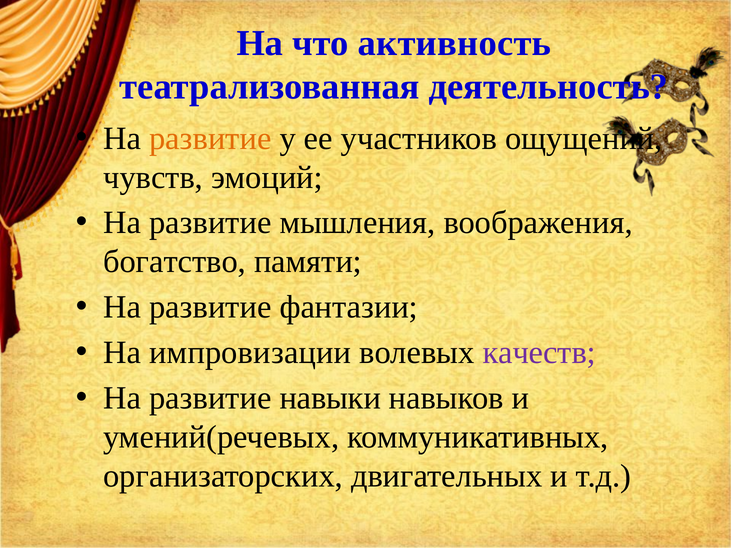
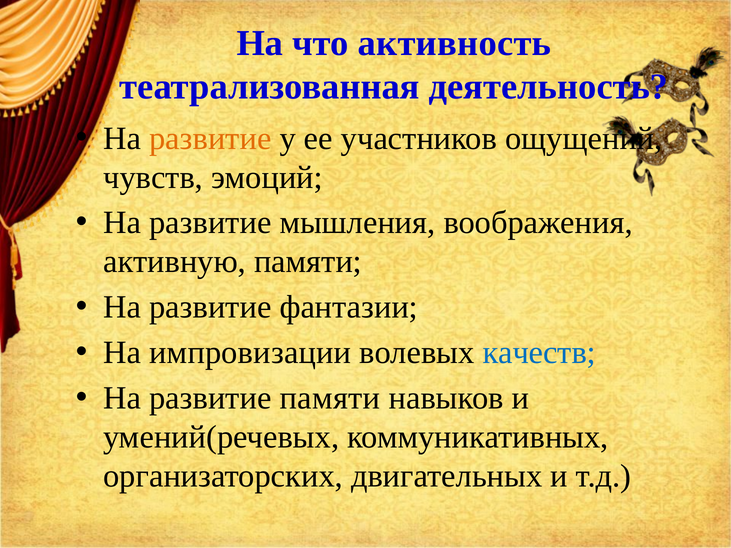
богатство: богатство -> активную (175, 262)
качеств colour: purple -> blue (539, 353)
развитие навыки: навыки -> памяти (330, 398)
